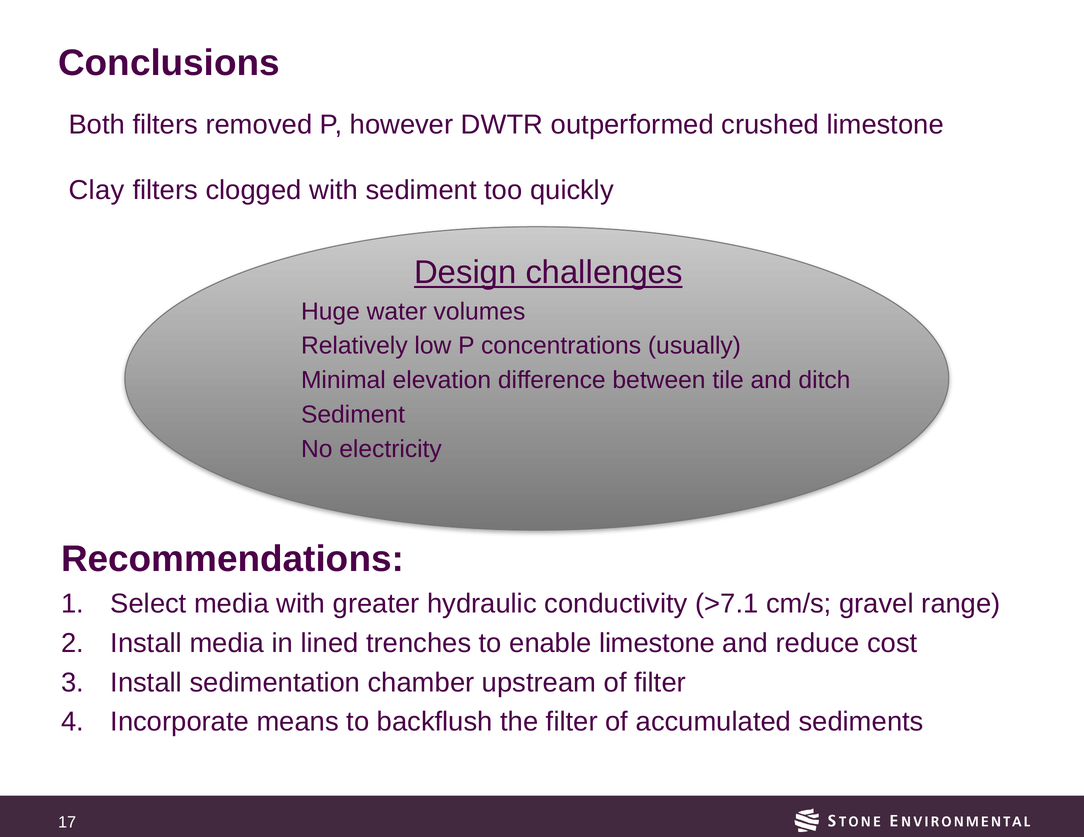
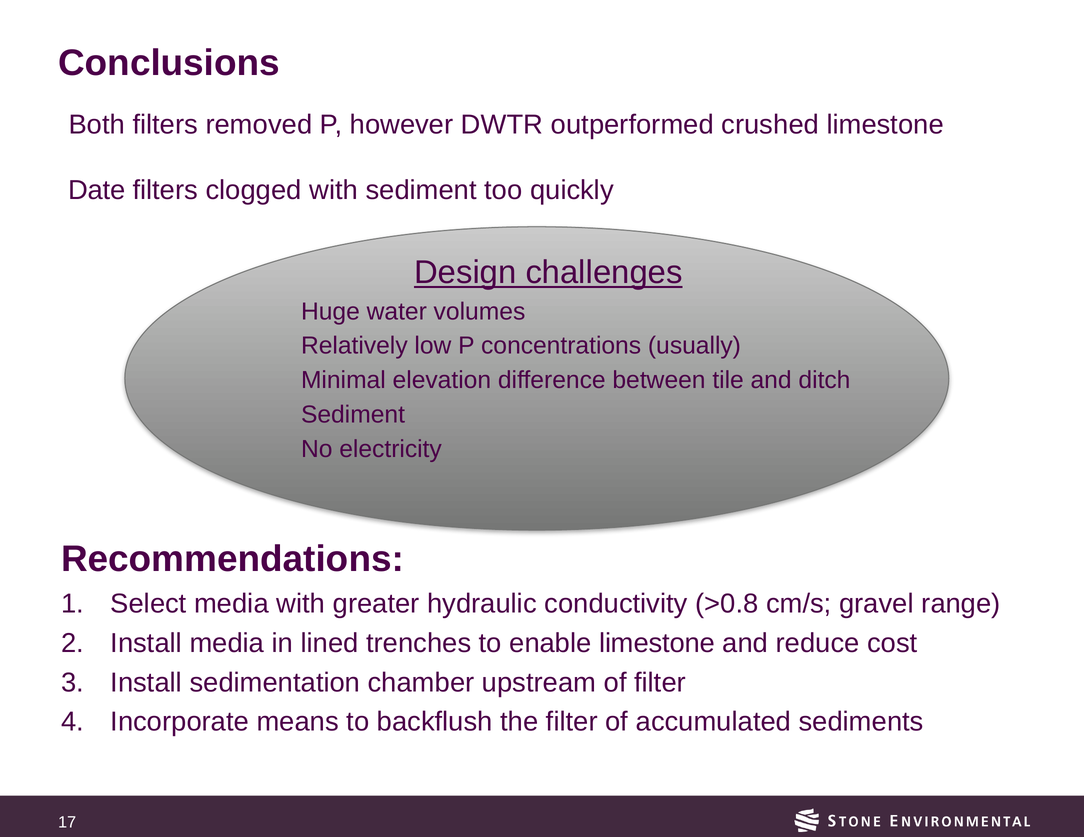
Clay: Clay -> Date (97, 190)
>7.1: >7.1 -> >0.8 (727, 604)
